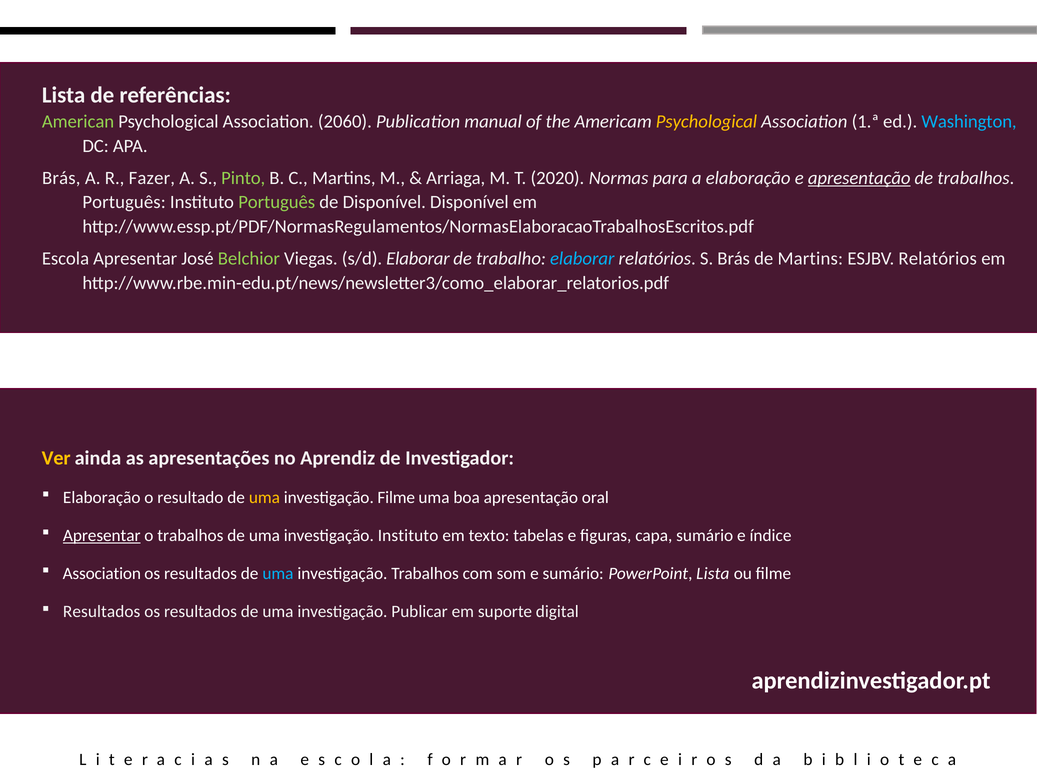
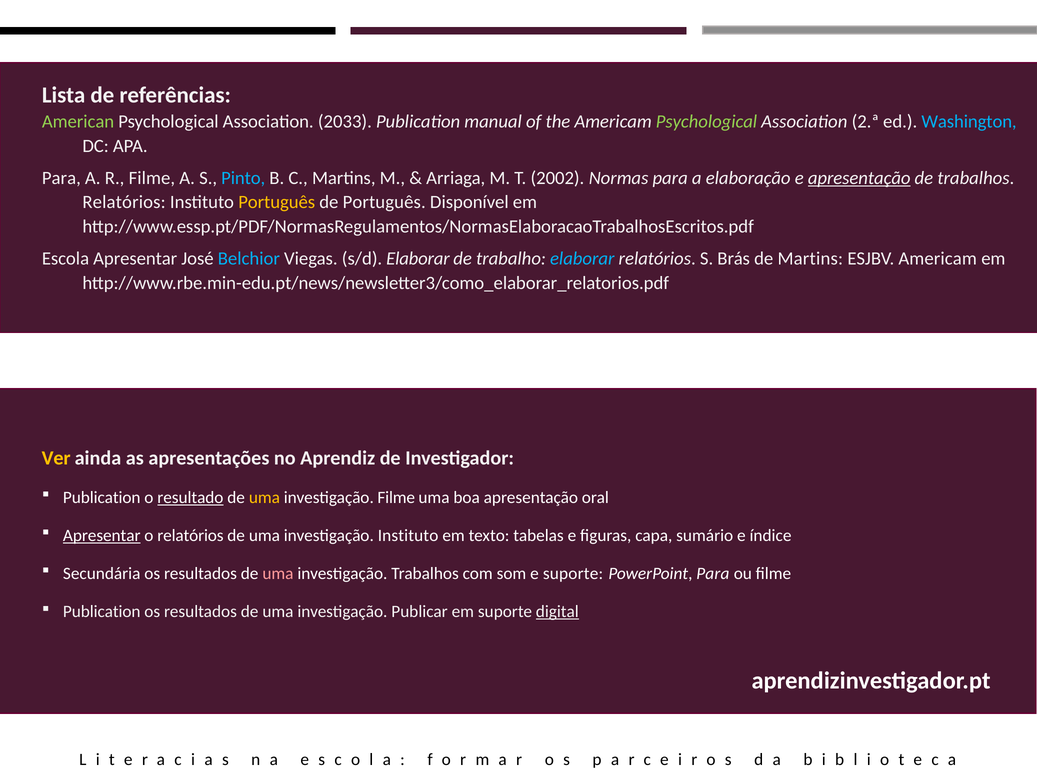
2060: 2060 -> 2033 (345, 122)
Psychological colour: yellow -> light green (706, 122)
1.ª: 1.ª -> 2.ª (865, 122)
Brás: Brás -> Para (61, 178)
R Fazer: Fazer -> Filme (152, 178)
Pinto colour: light green -> light blue (243, 178)
2020: 2020 -> 2002 (557, 178)
Português: Português -> Relatórios (124, 202)
Português colour: light green -> yellow (277, 202)
de Disponível: Disponível -> Português (384, 202)
Belchior colour: light green -> light blue (249, 259)
ESJBV Relatórios: Relatórios -> Americam (938, 259)
Elaboração: Elaboração -> Publication (102, 497)
resultado underline: none -> present (190, 497)
o trabalhos: trabalhos -> relatórios (190, 535)
Association: Association -> Secundária (102, 573)
uma colour: light blue -> pink (278, 573)
e sumário: sumário -> suporte (573, 573)
PowerPoint Lista: Lista -> Para (713, 573)
Resultados: Resultados -> Publication (102, 612)
digital underline: none -> present (557, 612)
